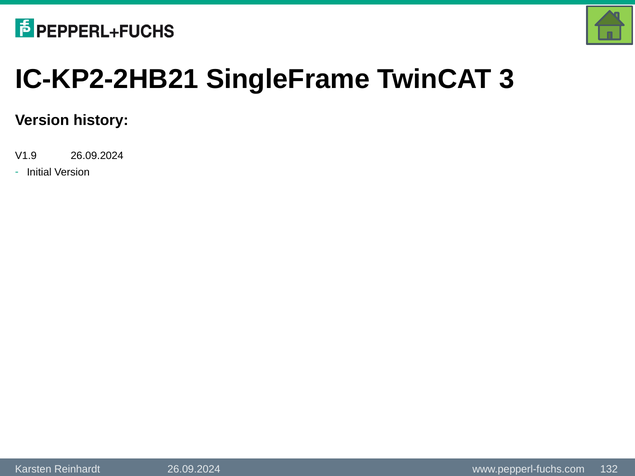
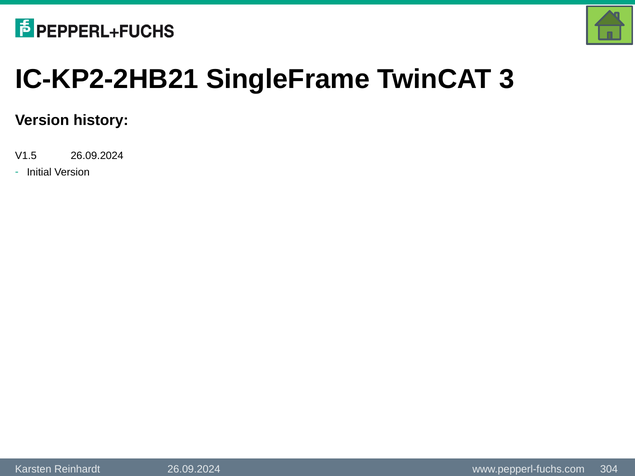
V1.9: V1.9 -> V1.5 (26, 156)
132: 132 -> 304 (609, 469)
